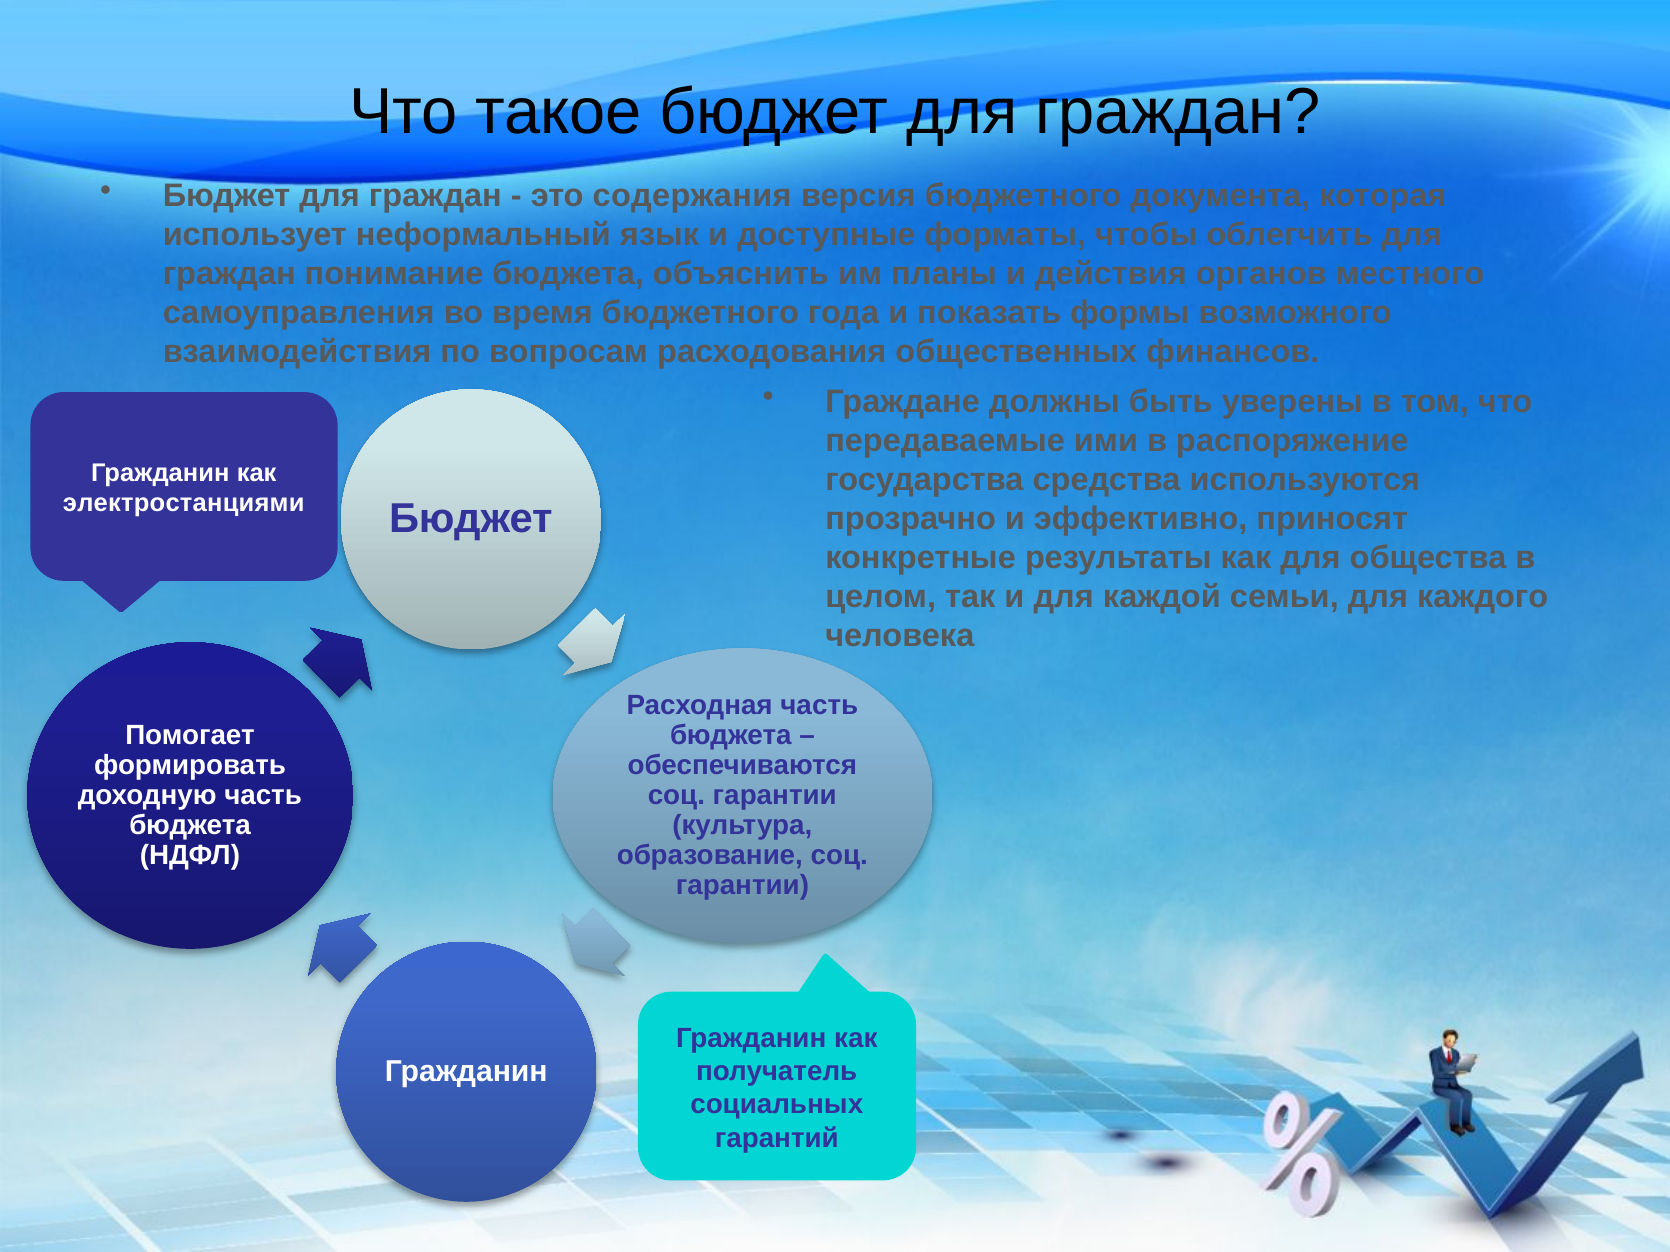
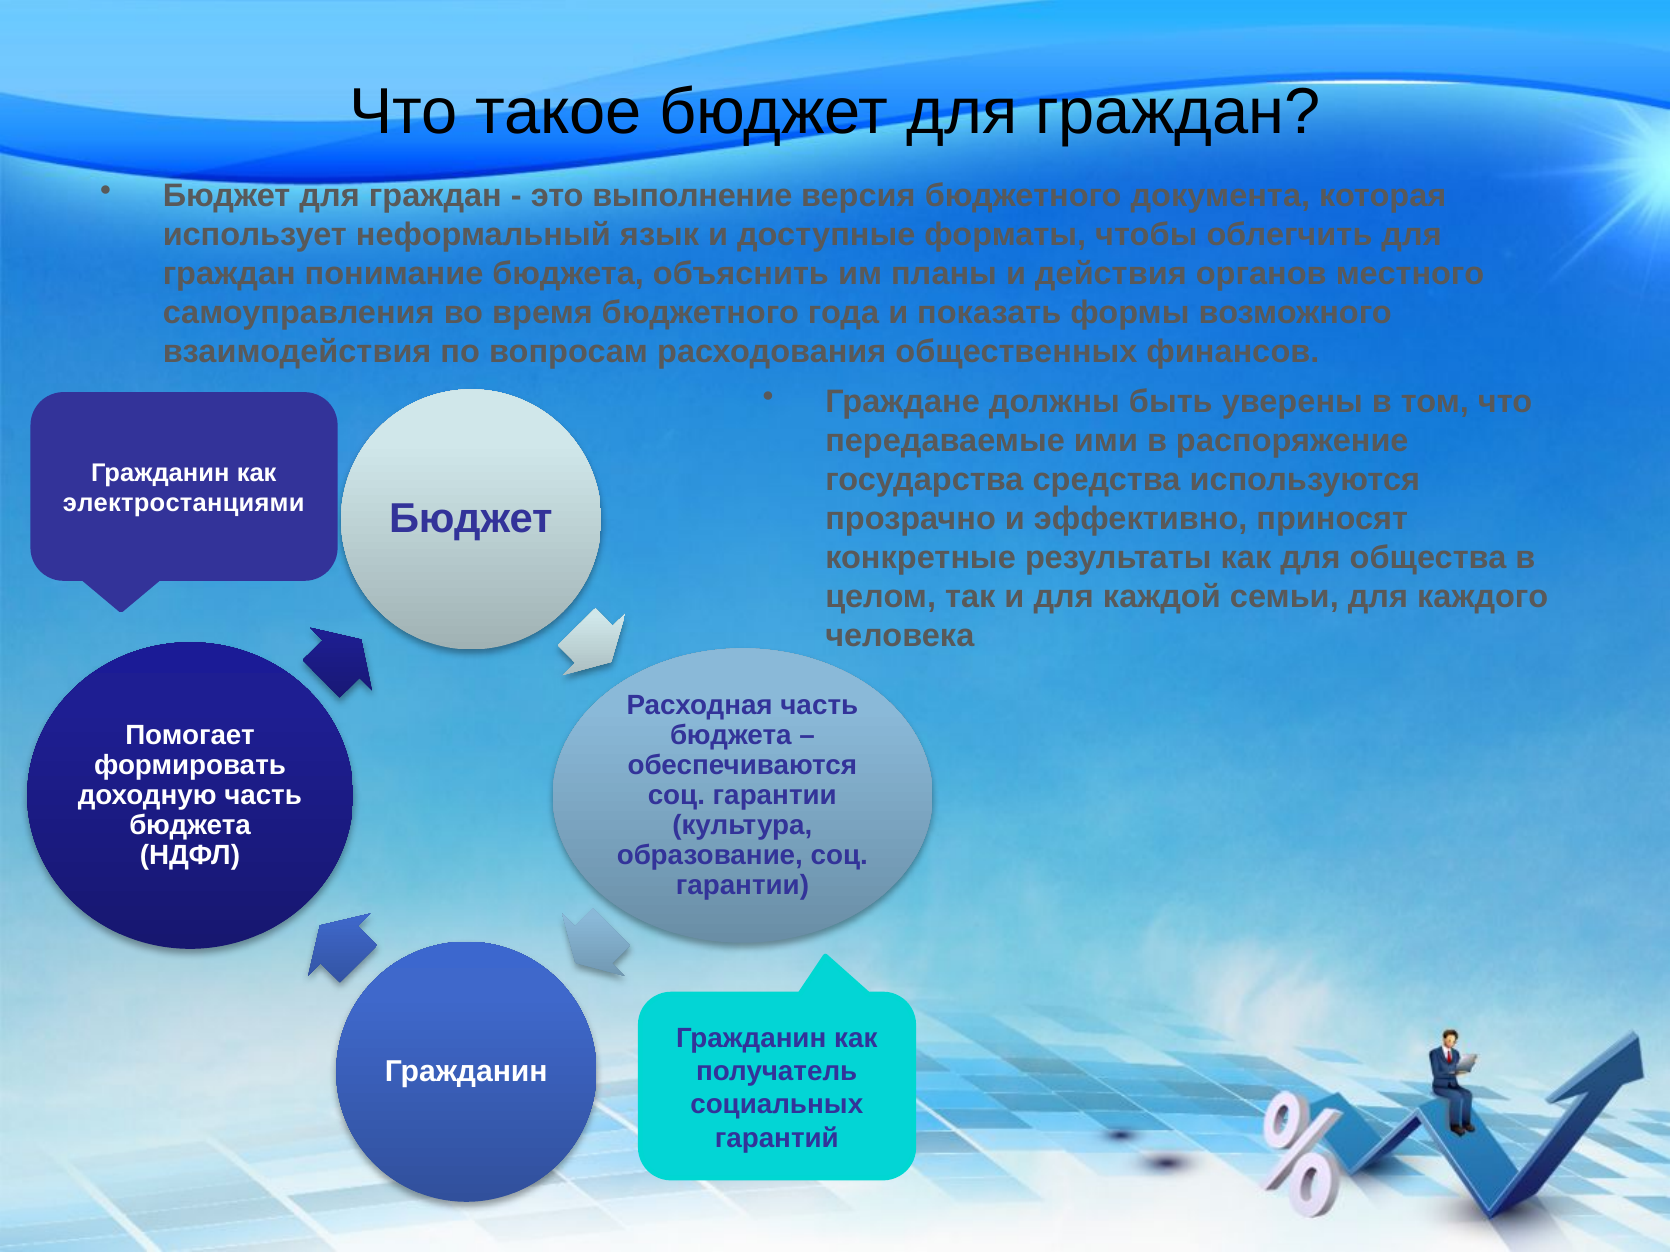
содержания: содержания -> выполнение (692, 196)
